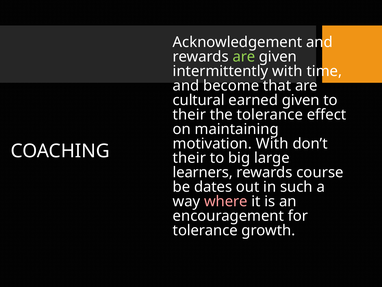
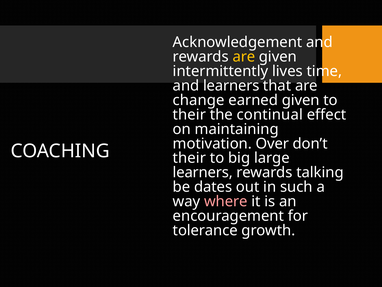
are colour: light green -> yellow (244, 57)
intermittently with: with -> lives (287, 71)
and become: become -> learners (231, 86)
cultural: cultural -> change (199, 100)
the tolerance: tolerance -> continual (270, 114)
motivation With: With -> Over (272, 143)
course: course -> talking (320, 172)
